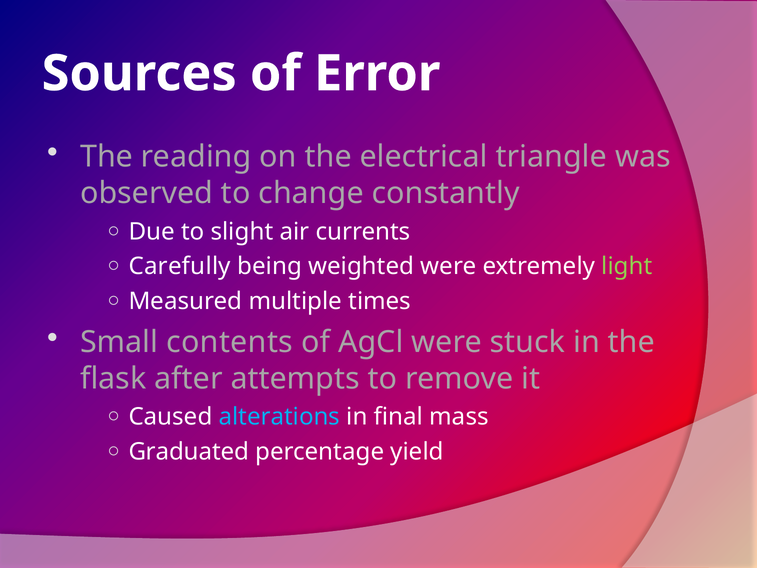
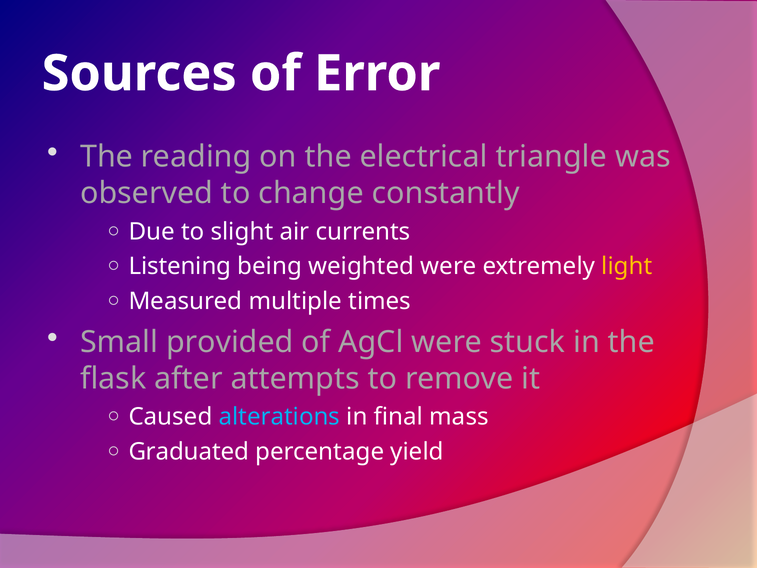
Carefully: Carefully -> Listening (180, 266)
light colour: light green -> yellow (627, 266)
contents: contents -> provided (230, 342)
